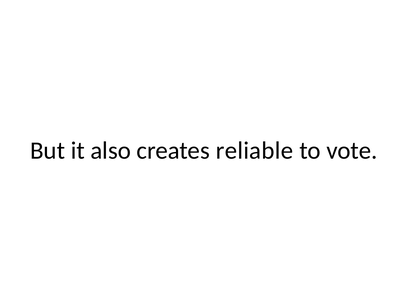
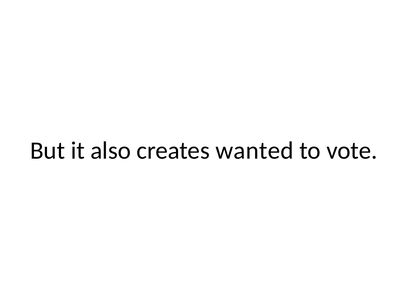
reliable: reliable -> wanted (255, 151)
